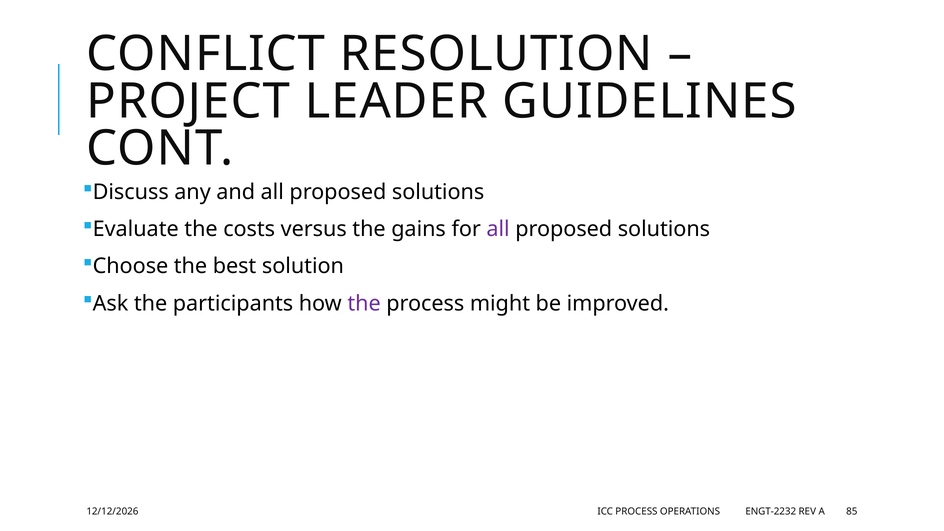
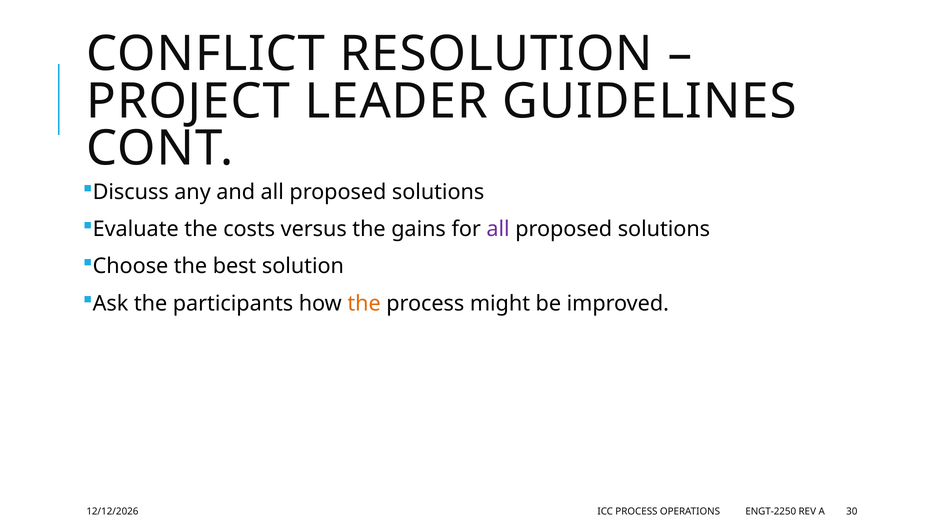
the colour: purple -> orange (364, 303)
ENGT-2232: ENGT-2232 -> ENGT-2250 (771, 512)
85: 85 -> 30 (852, 512)
